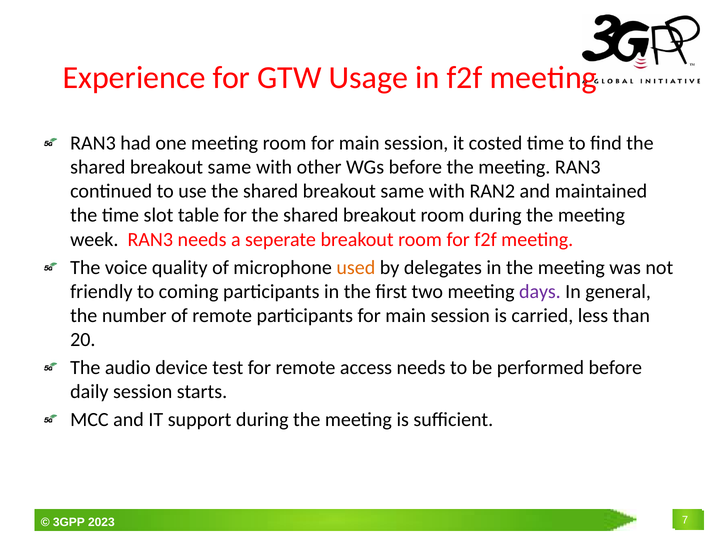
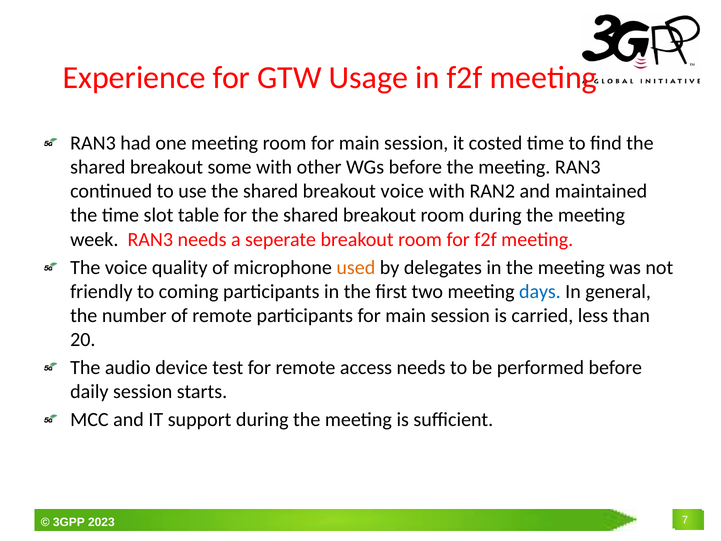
same: same -> some (230, 167)
same: same -> voice (402, 191)
days colour: purple -> blue (540, 291)
